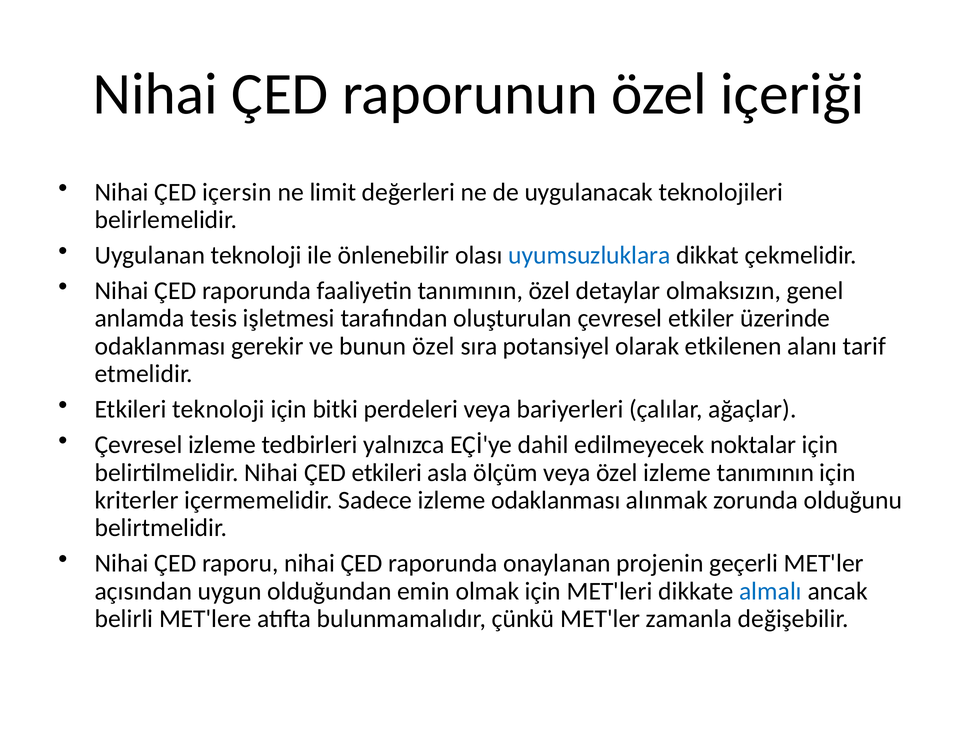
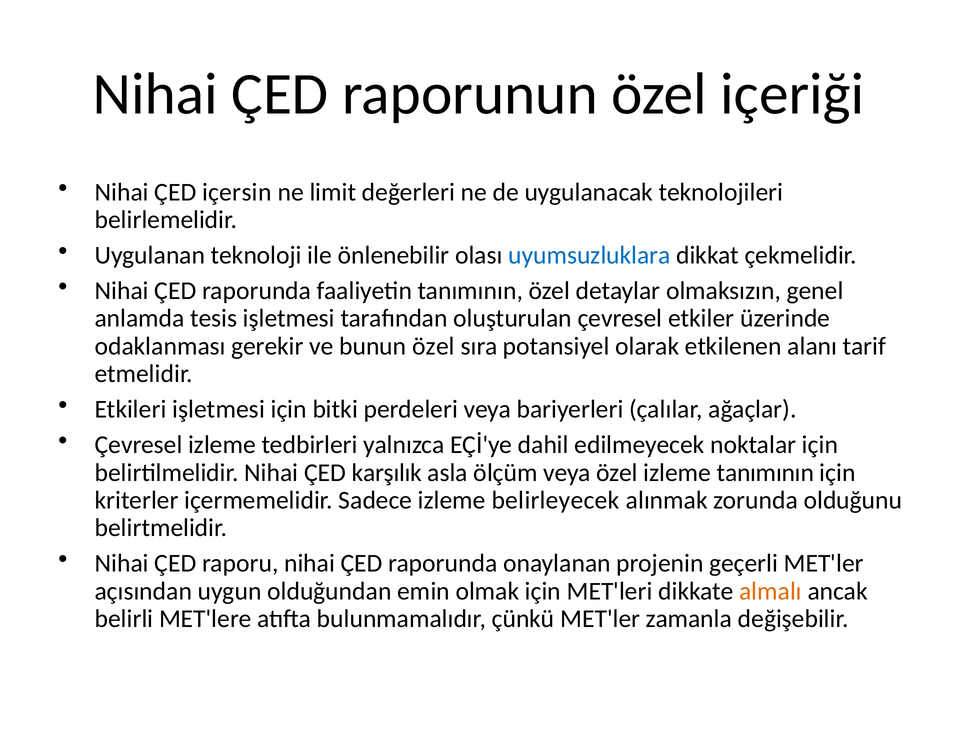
Etkileri teknoloji: teknoloji -> işletmesi (219, 409)
ÇED etkileri: etkileri -> karşılık (387, 473)
izleme odaklanması: odaklanması -> belirleyecek (556, 500)
almalı colour: blue -> orange (770, 591)
